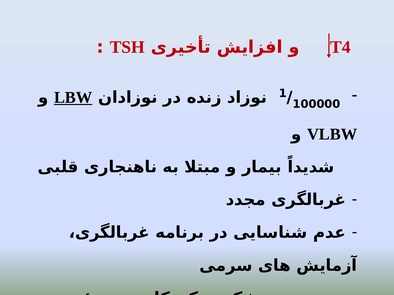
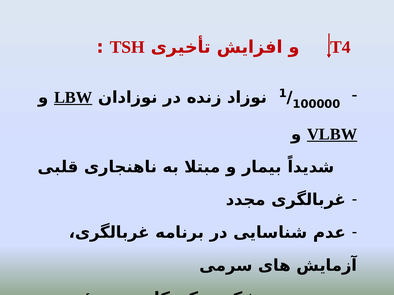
VLBW underline: none -> present (332, 134)
